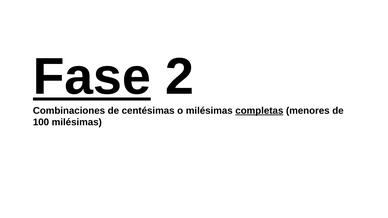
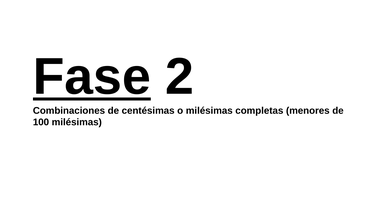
completas underline: present -> none (259, 111)
